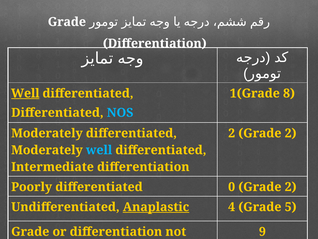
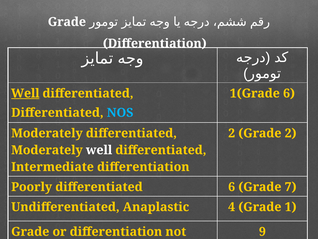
1(Grade 8: 8 -> 6 (289, 93)
well colour: light blue -> white (99, 150)
differentiated 0: 0 -> 6 (232, 187)
2: 2 -> 7 (291, 187)
Anaplastic underline: present -> none (156, 207)
5: 5 -> 1 (291, 207)
